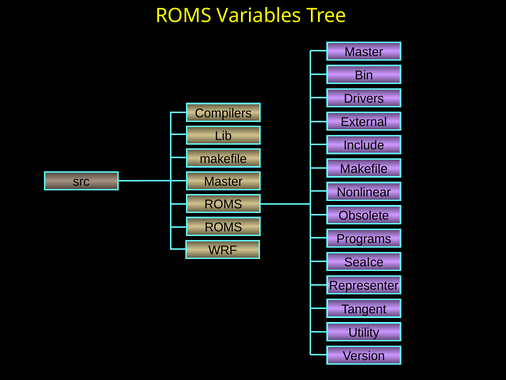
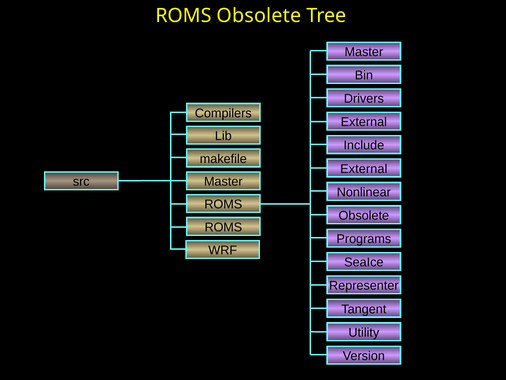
ROMS Variables: Variables -> Obsolete (259, 16)
Makefile: Makefile -> External (364, 169)
